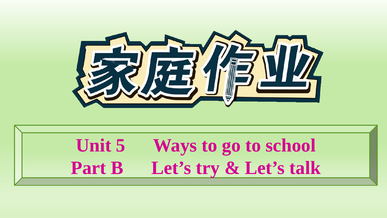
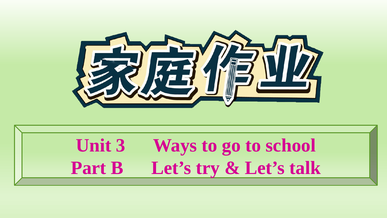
5: 5 -> 3 (121, 145)
